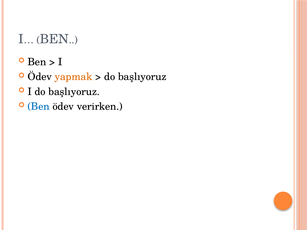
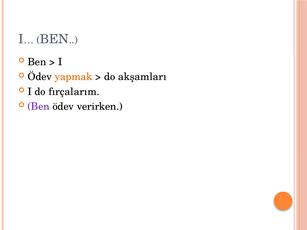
başlıyoruz: başlıyoruz -> akşamları (142, 77)
I do başlıyoruz: başlıyoruz -> fırçalarım (74, 92)
Ben colour: blue -> purple (39, 107)
